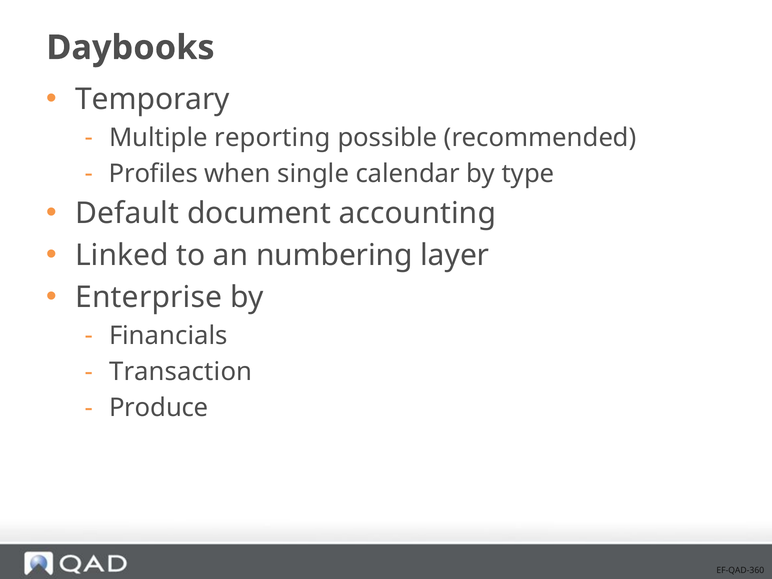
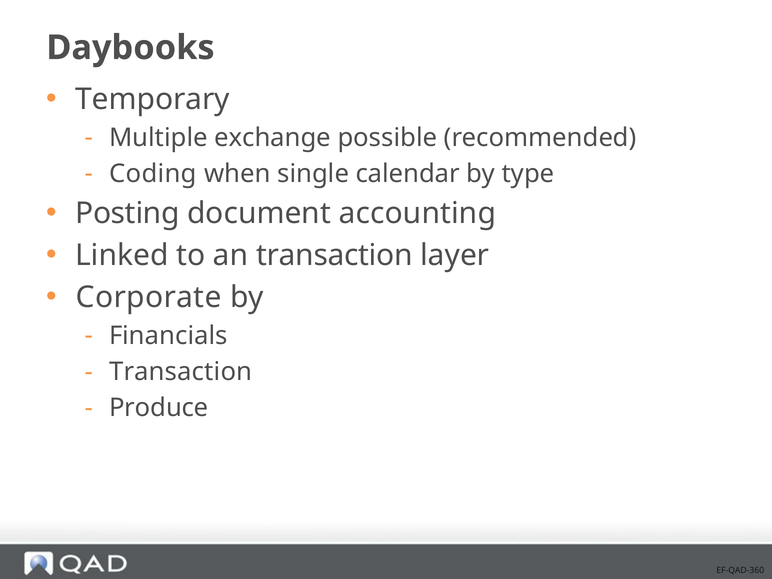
reporting: reporting -> exchange (273, 138)
Profiles: Profiles -> Coding (153, 174)
Default: Default -> Posting (127, 213)
an numbering: numbering -> transaction (334, 255)
Enterprise: Enterprise -> Corporate (149, 297)
